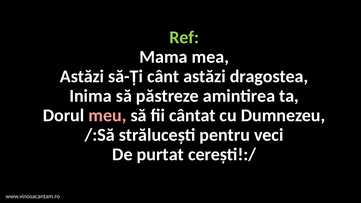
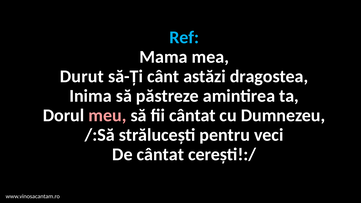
Ref colour: light green -> light blue (184, 37)
Astăzi: Astăzi -> Durut (82, 76)
De purtat: purtat -> cântat (160, 154)
